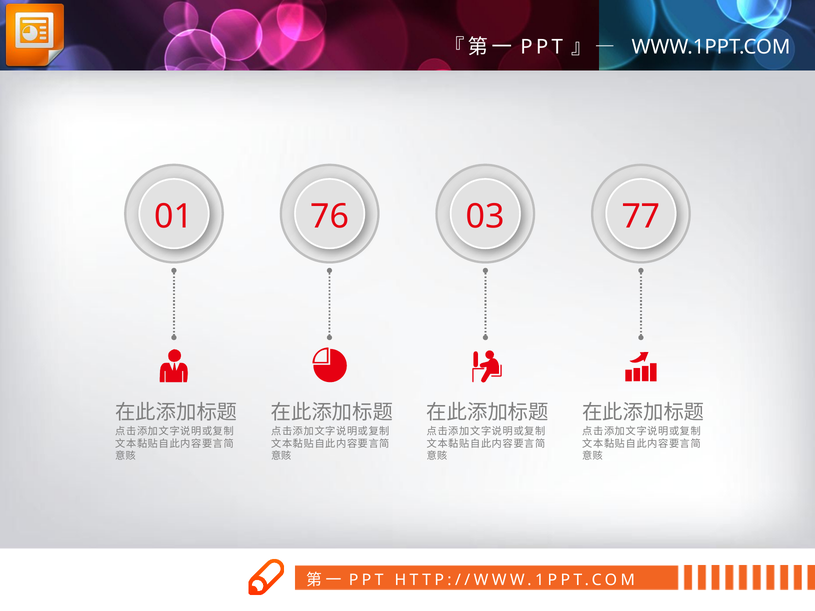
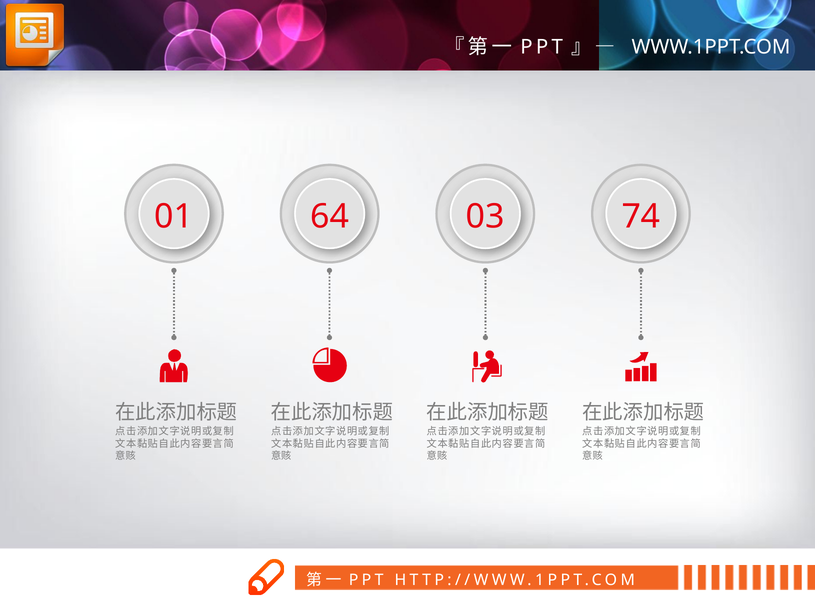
76: 76 -> 64 (330, 216)
77: 77 -> 74 (641, 216)
